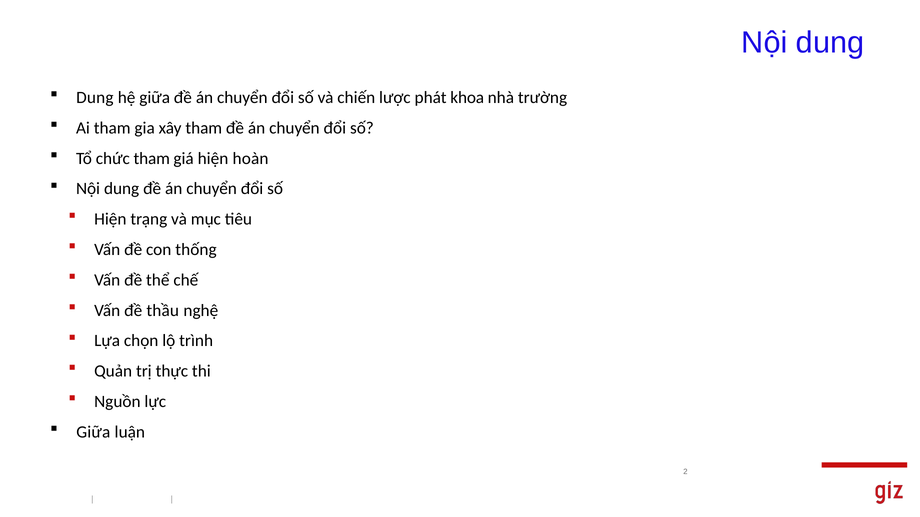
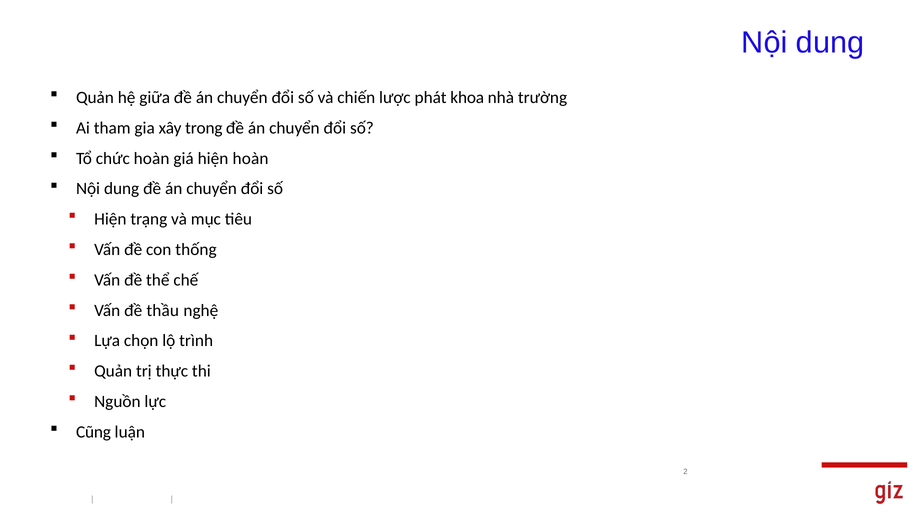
Dung: Dung -> Quản (95, 98)
xây tham: tham -> trong (204, 128)
chức tham: tham -> hoàn (152, 158)
Giữa: Giữa -> Cũng (93, 432)
